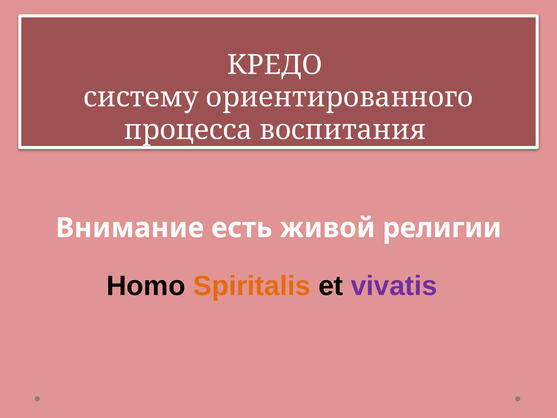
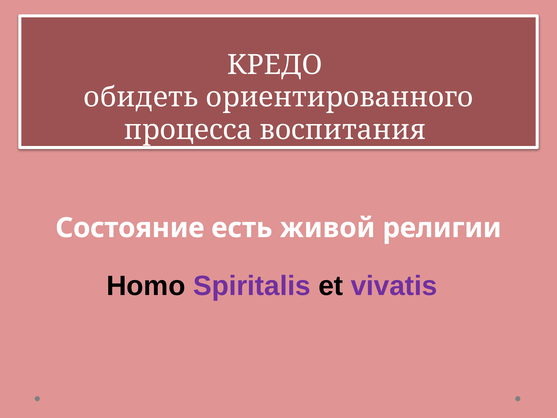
систему: систему -> обидеть (141, 97)
Внимание: Внимание -> Состояние (130, 228)
Spiritalis colour: orange -> purple (252, 286)
